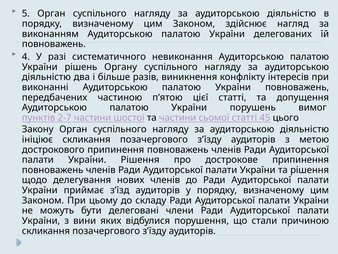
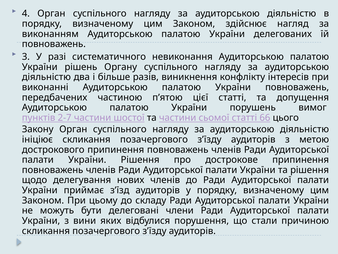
5: 5 -> 4 (26, 14)
4: 4 -> 3 (26, 57)
45: 45 -> 66 (265, 118)
